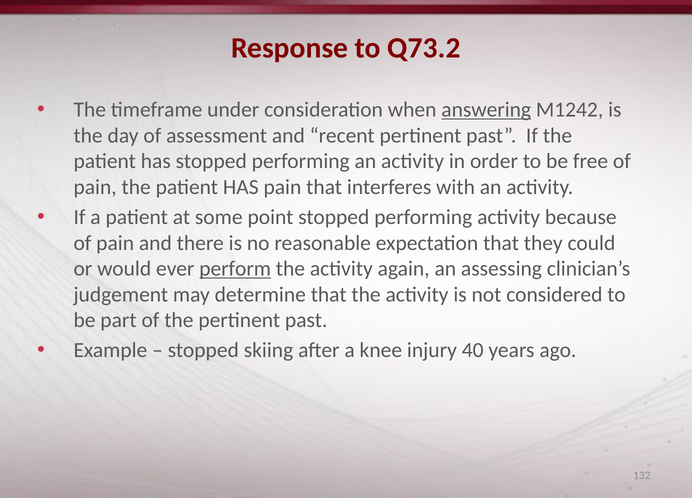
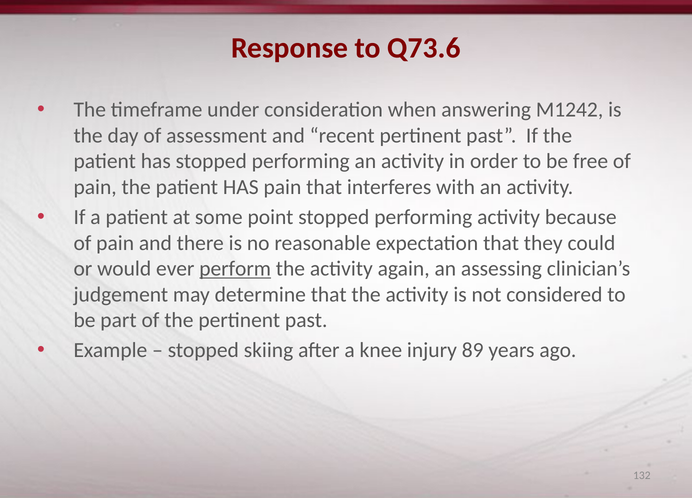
Q73.2: Q73.2 -> Q73.6 (424, 48)
answering underline: present -> none (486, 110)
40: 40 -> 89 (473, 351)
